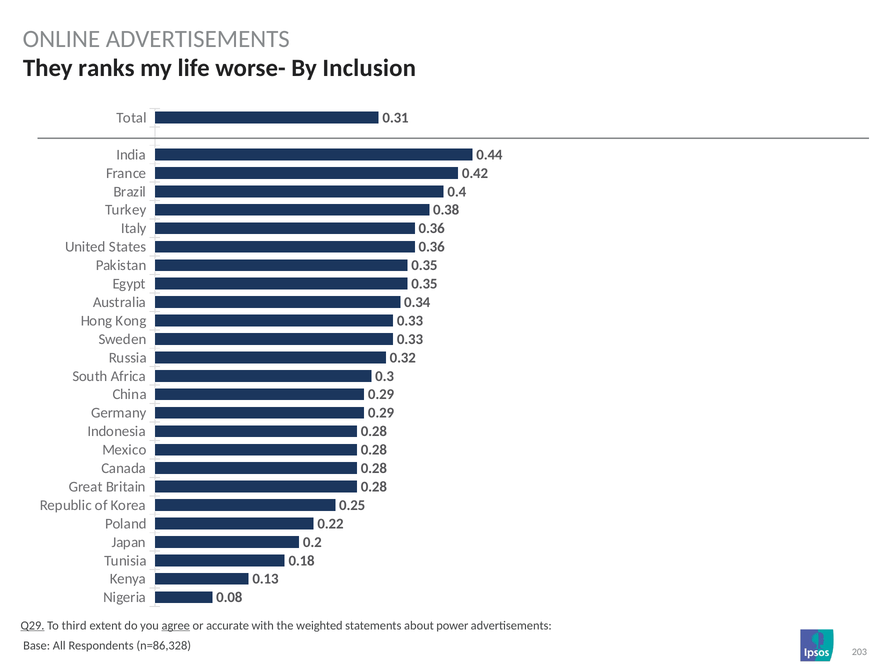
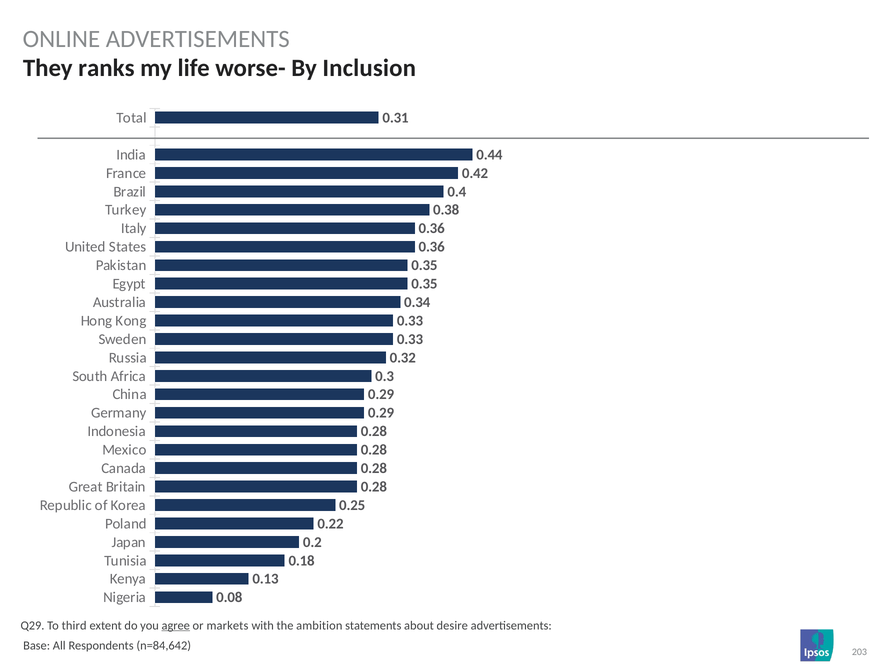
Q29 underline: present -> none (32, 626)
accurate: accurate -> markets (227, 626)
weighted: weighted -> ambition (319, 626)
power: power -> desire (452, 626)
n=86,328: n=86,328 -> n=84,642 (164, 646)
